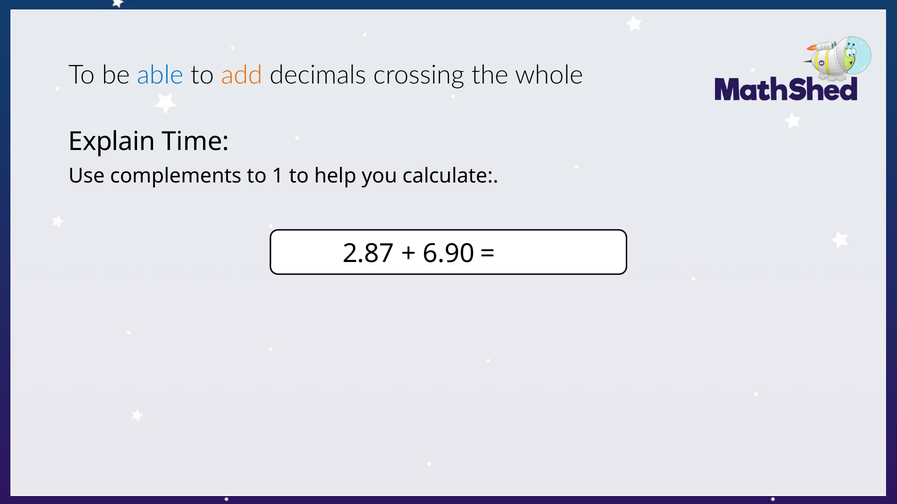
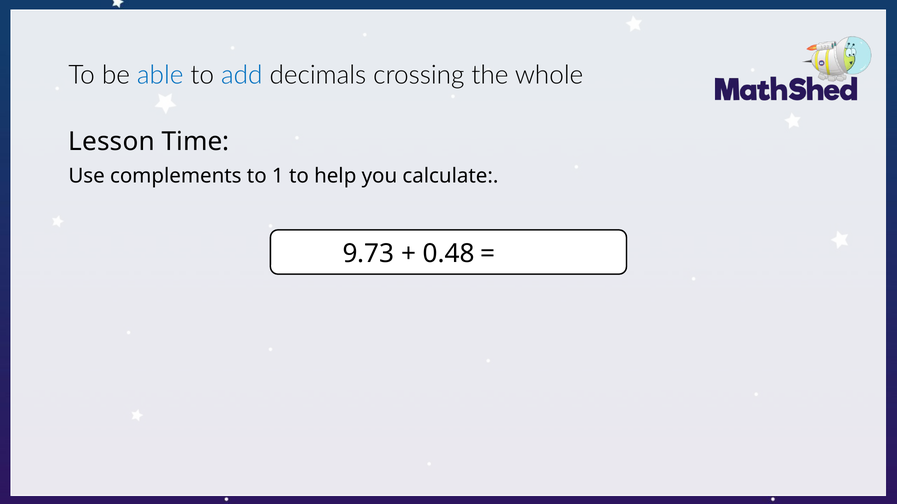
add colour: orange -> blue (242, 75)
Explain: Explain -> Lesson (112, 142)
2.87: 2.87 -> 9.73 (368, 254)
6.90: 6.90 -> 0.48 (449, 254)
